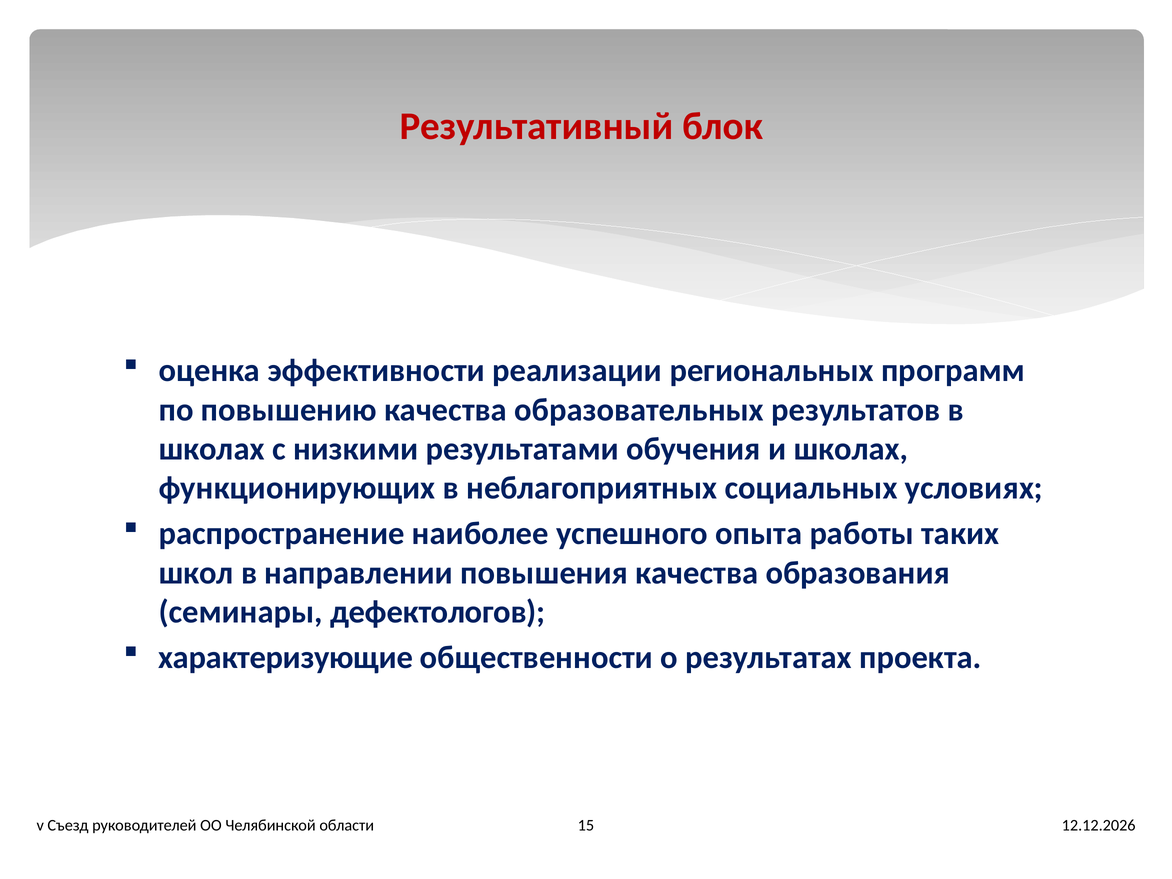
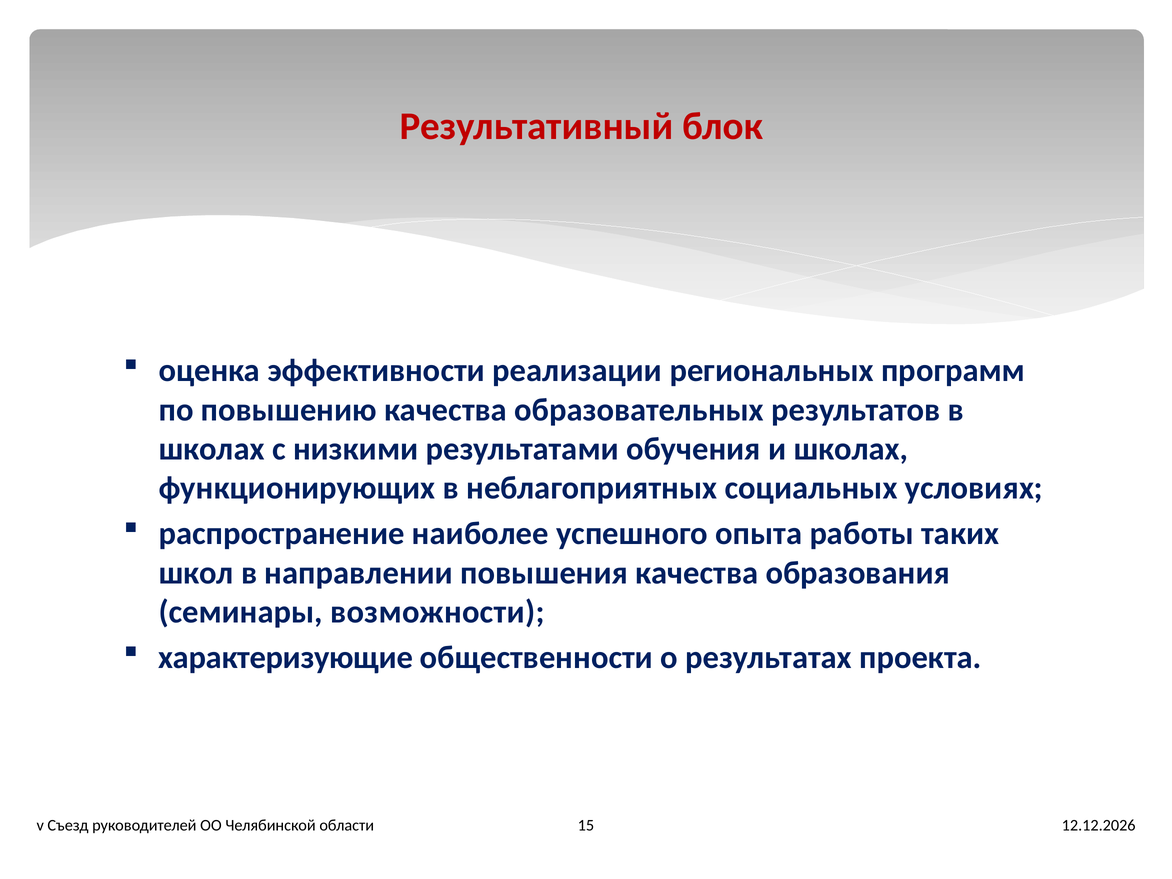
дефектологов: дефектологов -> возможности (437, 612)
